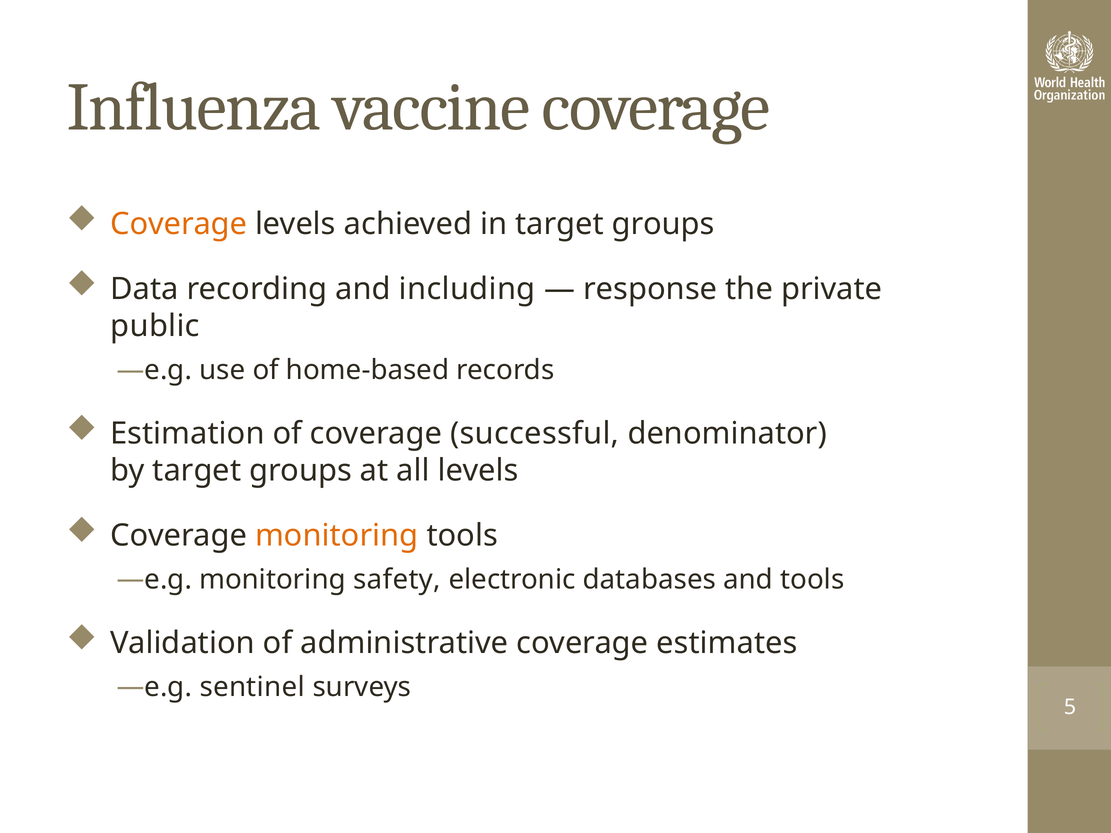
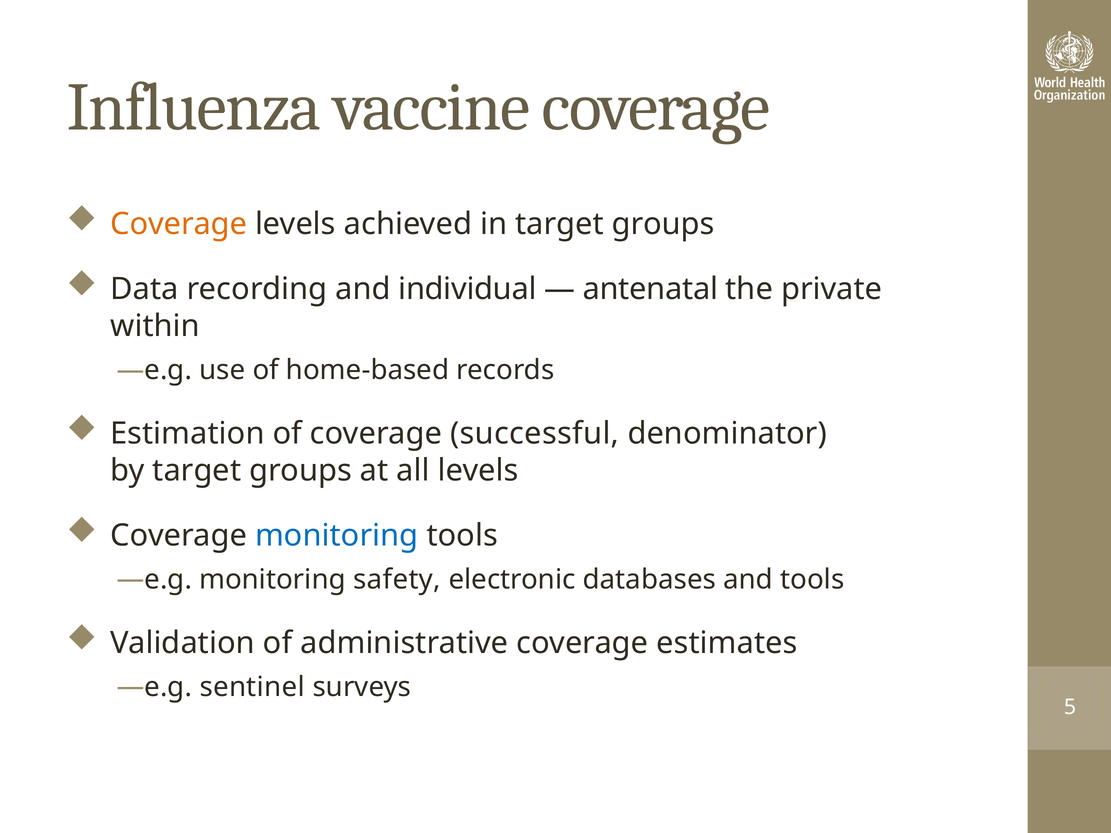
including: including -> individual (467, 289)
response: response -> antenatal (650, 289)
public: public -> within (155, 326)
monitoring colour: orange -> blue (337, 536)
